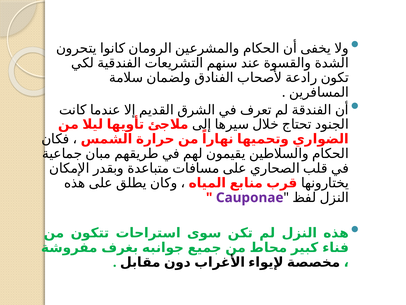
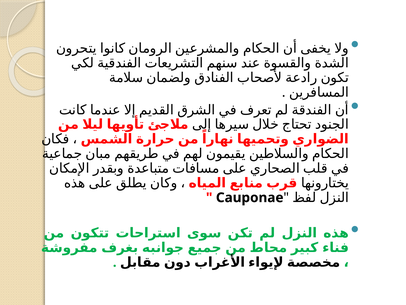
Cauponae colour: purple -> black (250, 197)
